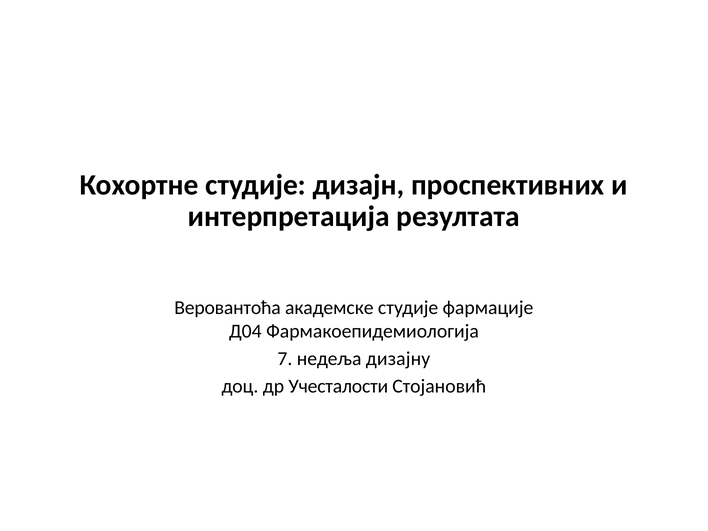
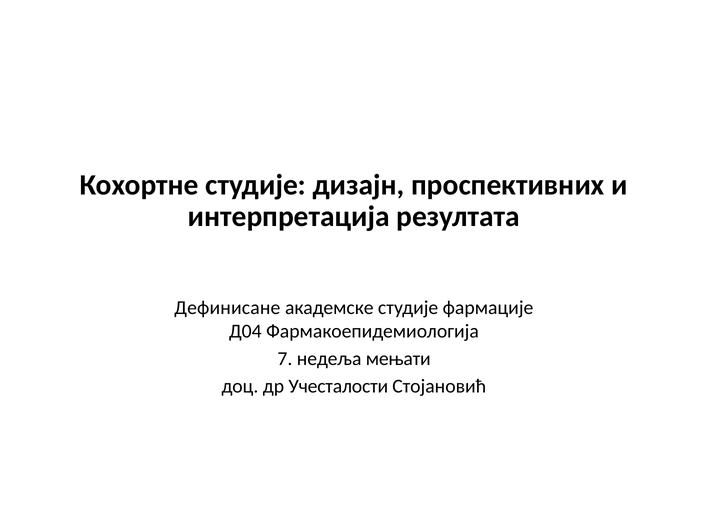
Веровантоћа: Веровантоћа -> Дефинисане (227, 308)
дизајну: дизајну -> мењати (398, 359)
